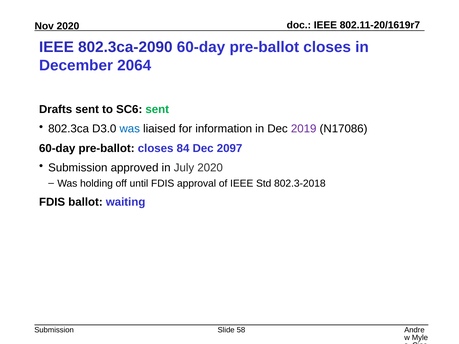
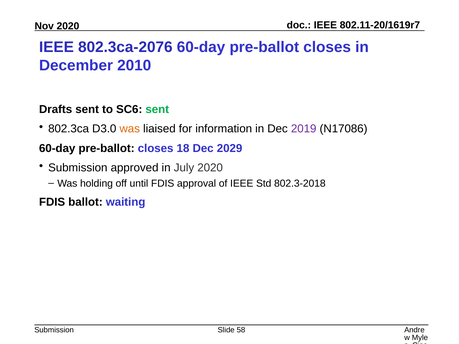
802.3ca-2090: 802.3ca-2090 -> 802.3ca-2076 (125, 47)
2064: 2064 -> 2010 (134, 65)
was colour: blue -> orange (130, 129)
84: 84 -> 18 (183, 148)
2097: 2097 -> 2029 (230, 148)
